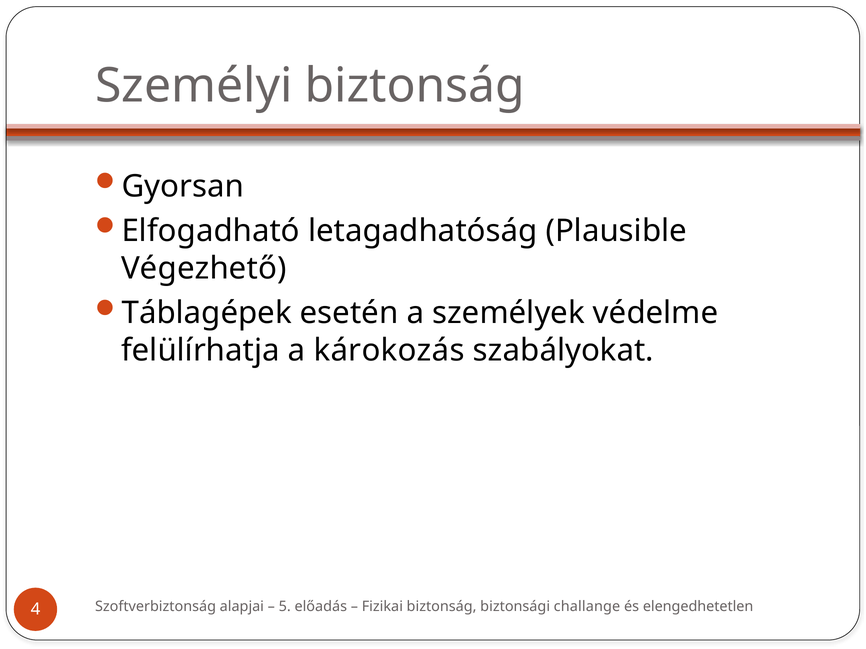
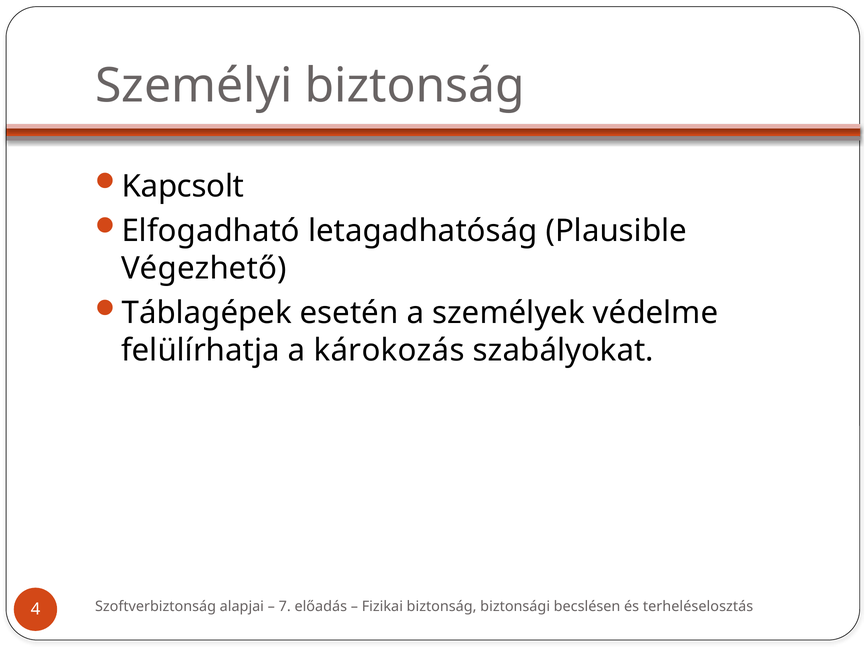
Gyorsan: Gyorsan -> Kapcsolt (183, 186)
5: 5 -> 7 (285, 607)
challange: challange -> becslésen (587, 607)
elengedhetetlen: elengedhetetlen -> terheléselosztás (698, 607)
